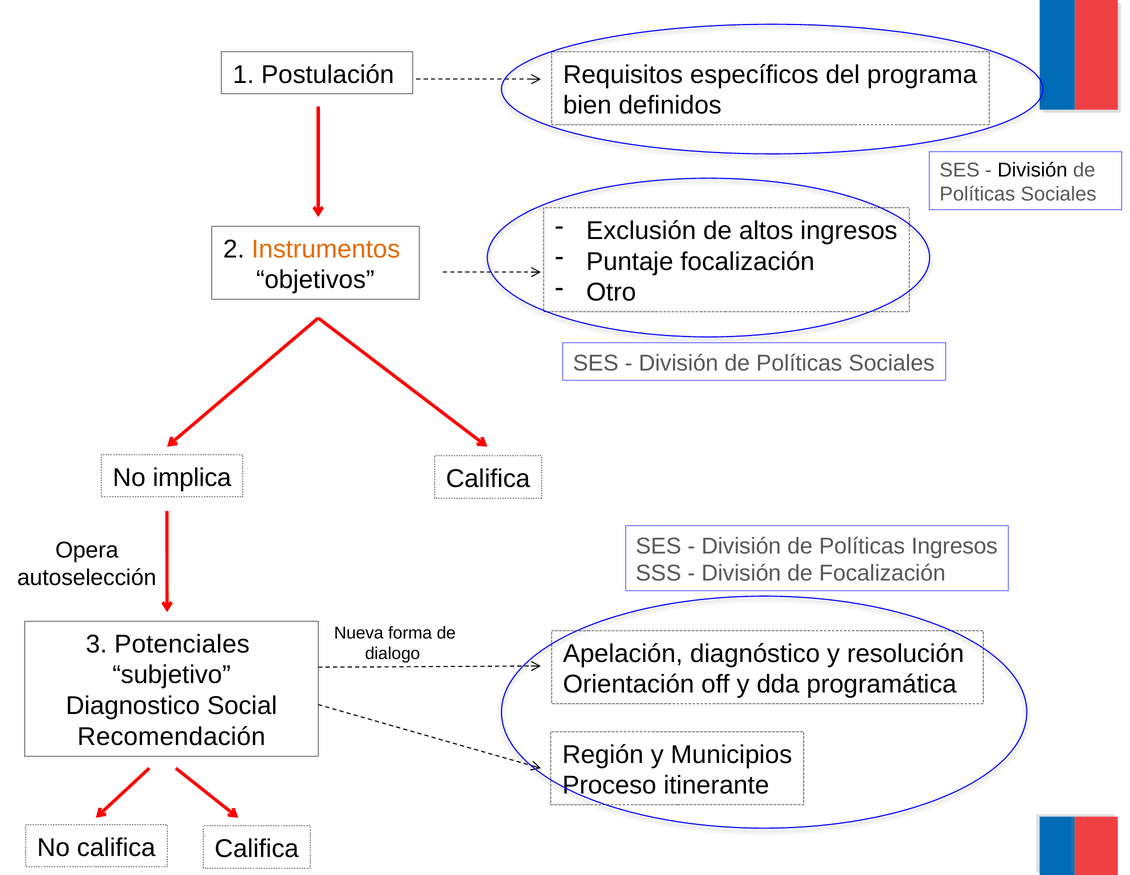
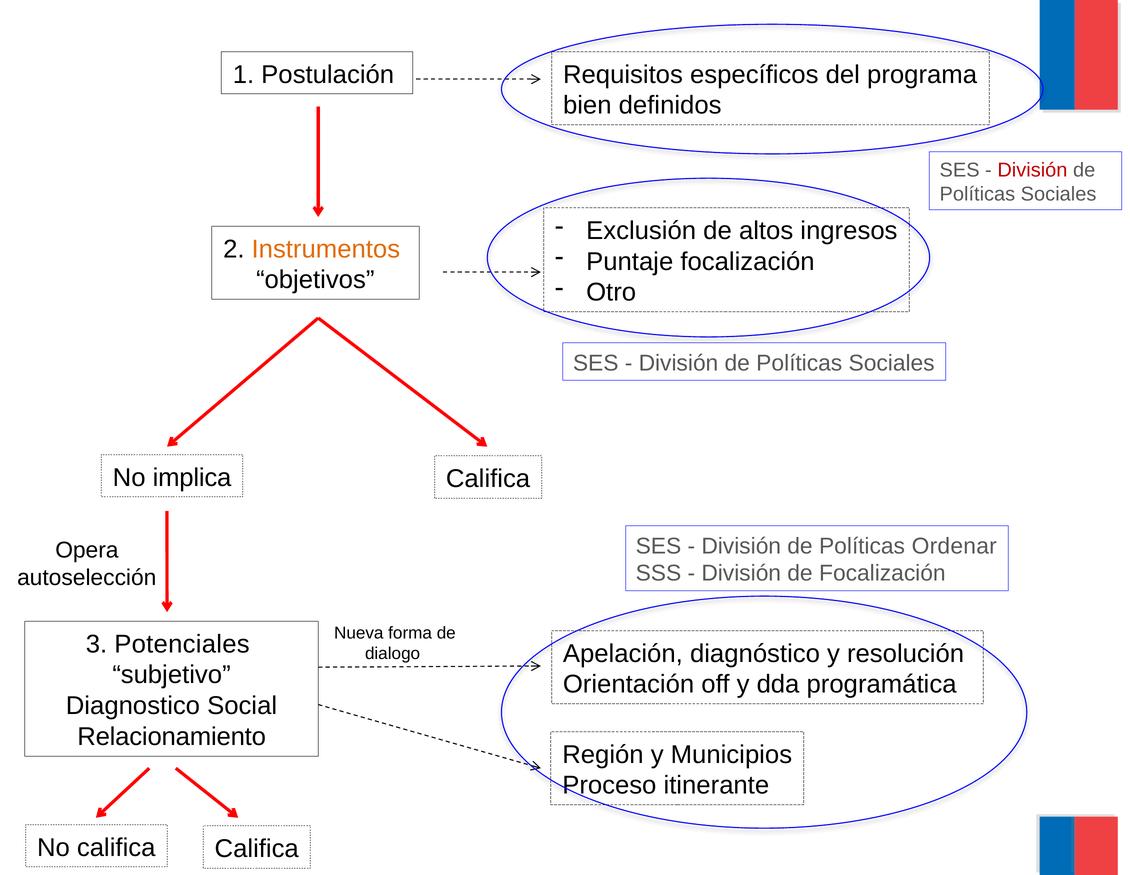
División colour: black -> red (1032, 170)
Políticas Ingresos: Ingresos -> Ordenar (954, 546)
Recomendación: Recomendación -> Relacionamiento (172, 737)
